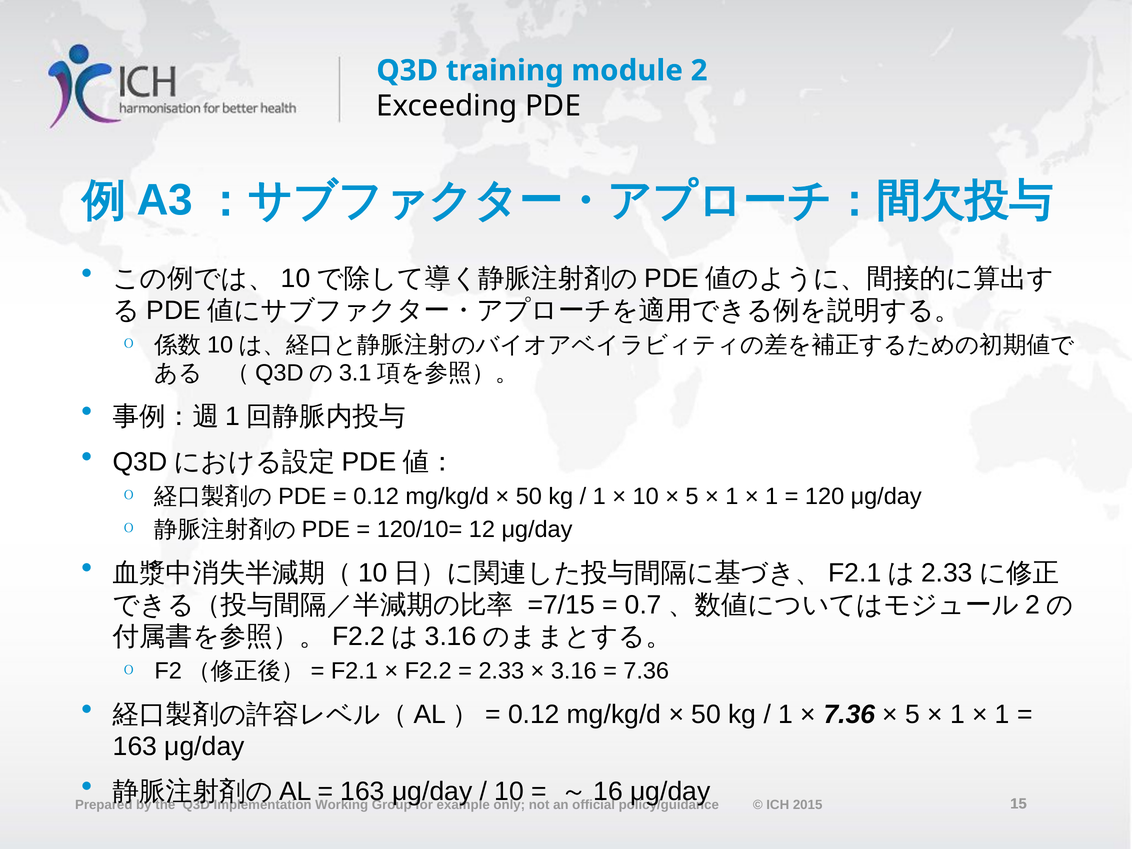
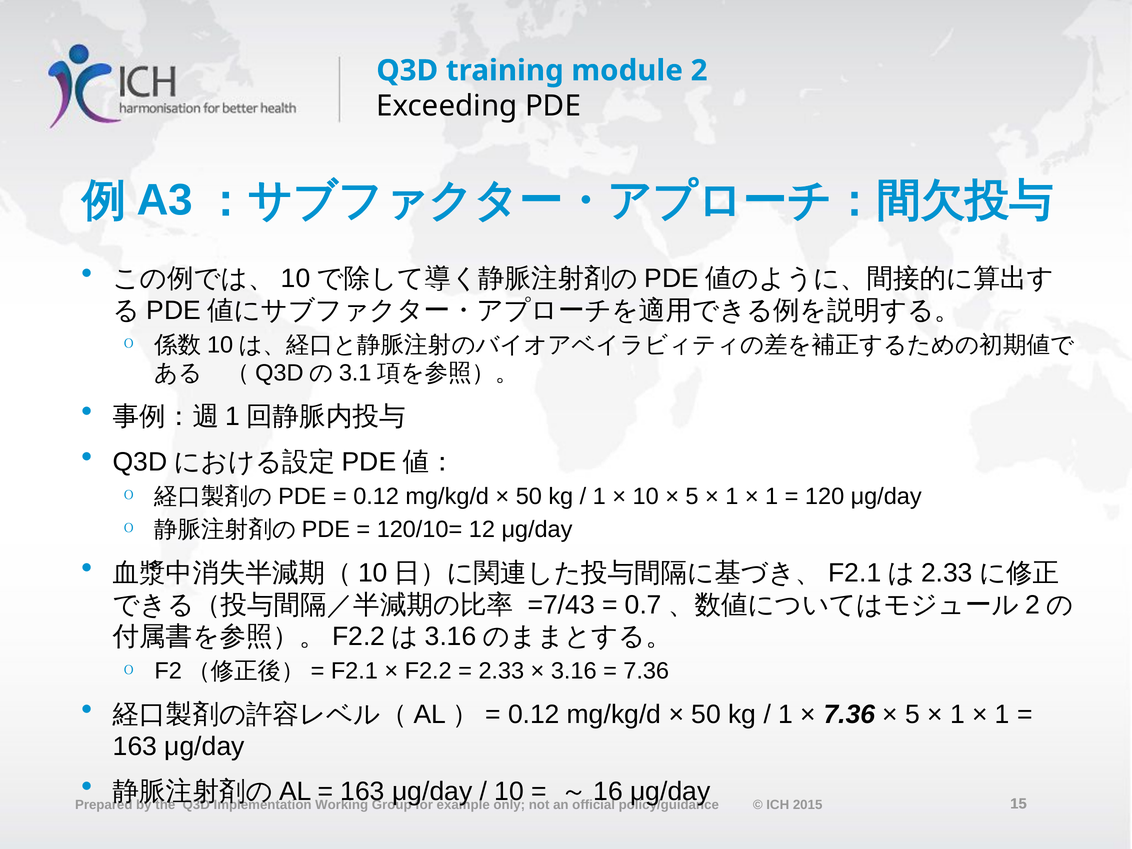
=7/15: =7/15 -> =7/43 (561, 605)
